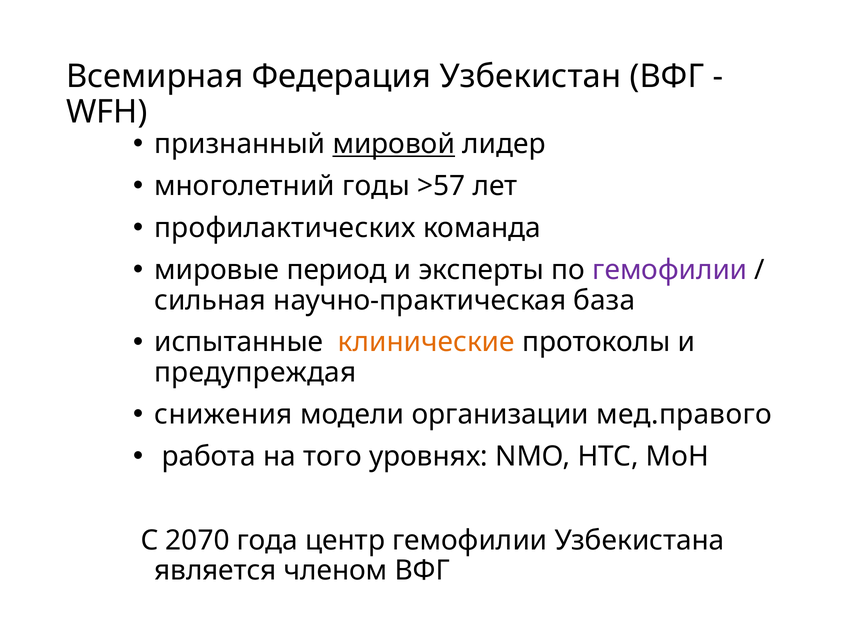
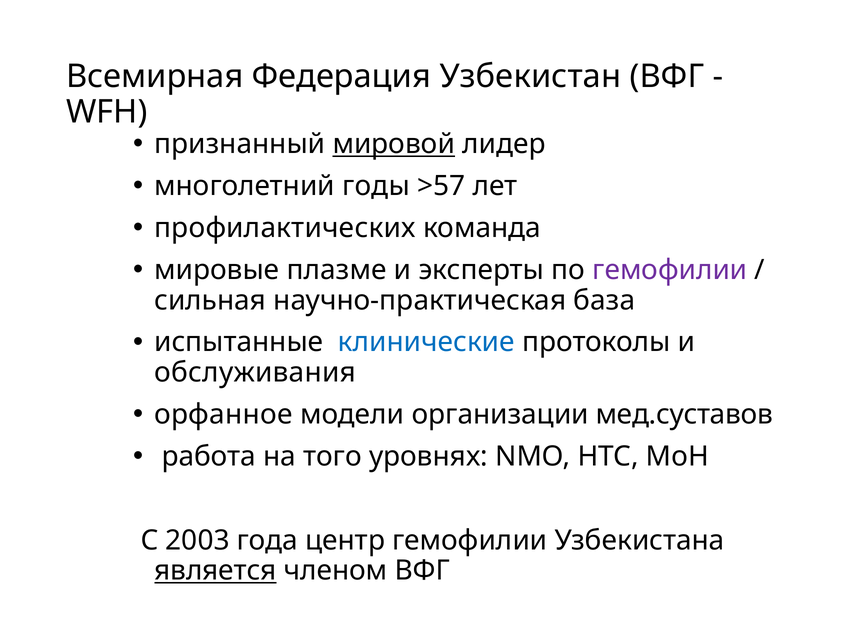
период: период -> плазме (337, 270)
клинические colour: orange -> blue (426, 342)
предупреждая: предупреждая -> обслуживания (255, 372)
снижения: снижения -> орфанное (223, 414)
мед.правого: мед.правого -> мед.суставов (684, 414)
2070: 2070 -> 2003 (198, 540)
является underline: none -> present (215, 570)
